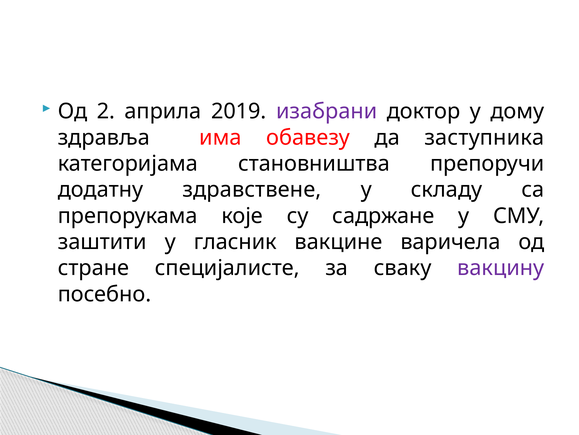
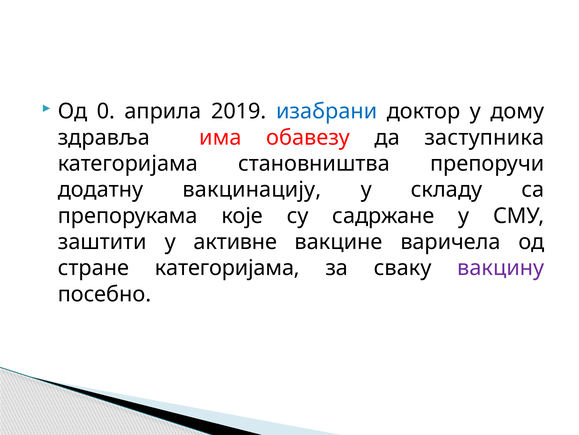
2: 2 -> 0 (106, 111)
изабрани colour: purple -> blue (327, 111)
здравствене: здравствене -> вакцинацију (252, 189)
гласник: гласник -> активне (235, 242)
стране специјалисте: специјалисте -> категоријама (227, 268)
